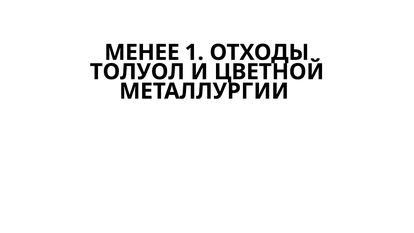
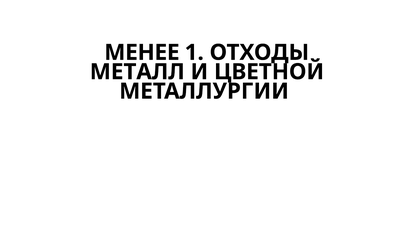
ТОЛУОЛ: ТОЛУОЛ -> МЕТАЛЛ (137, 72)
